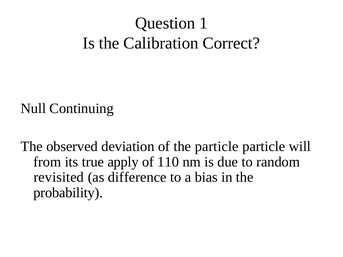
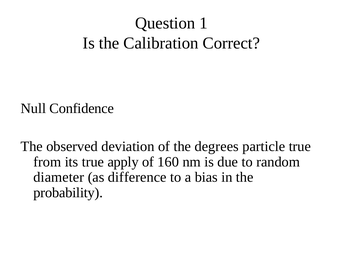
Continuing: Continuing -> Confidence (82, 108)
the particle: particle -> degrees (217, 147)
particle will: will -> true (300, 147)
110: 110 -> 160 (168, 162)
revisited: revisited -> diameter (59, 177)
